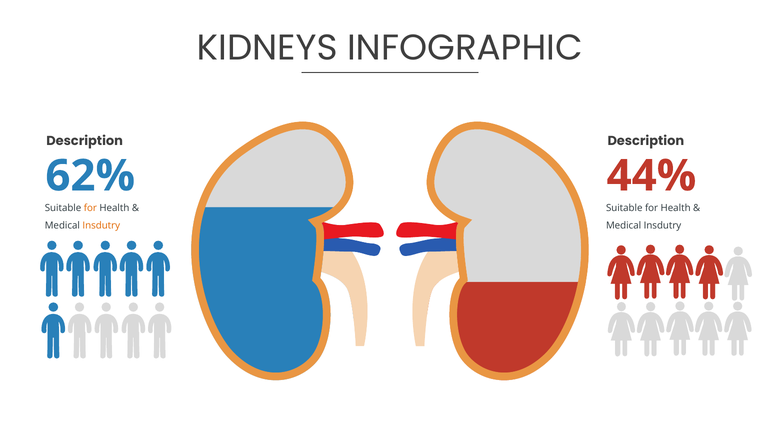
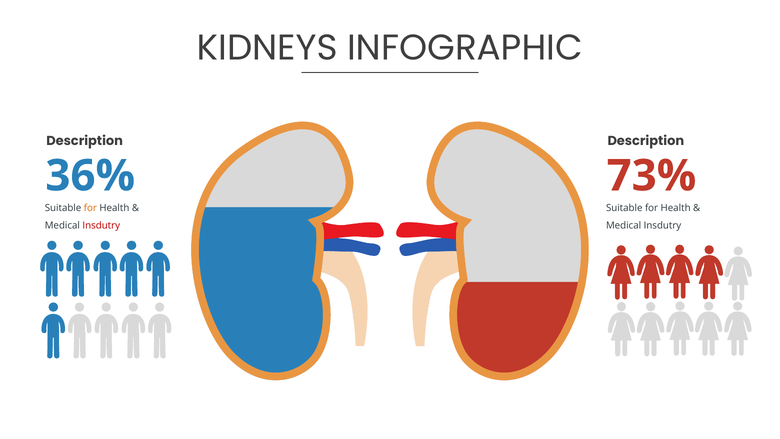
62%: 62% -> 36% (90, 176)
44%: 44% -> 73% (651, 176)
Insdutry colour: orange -> red (101, 226)
